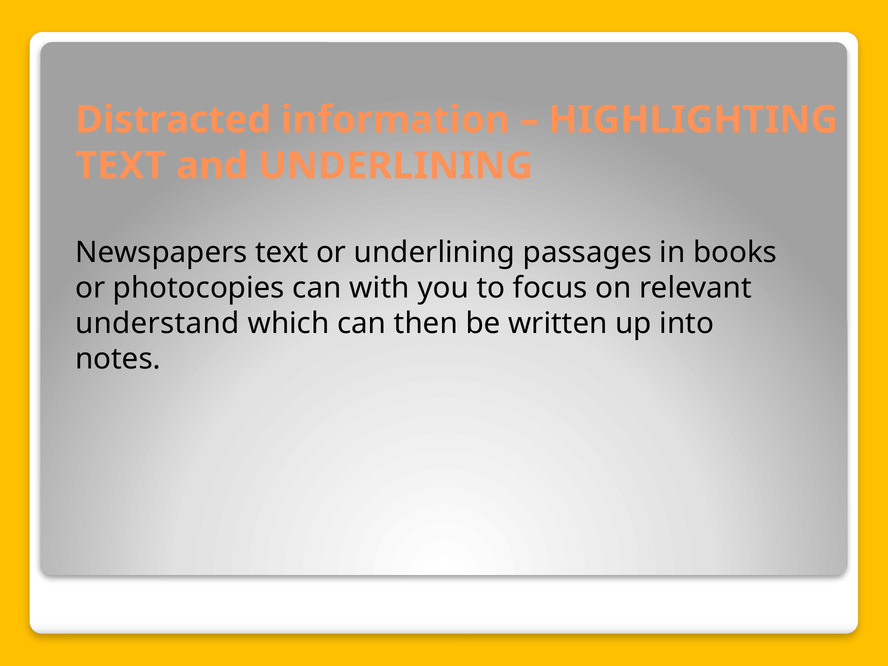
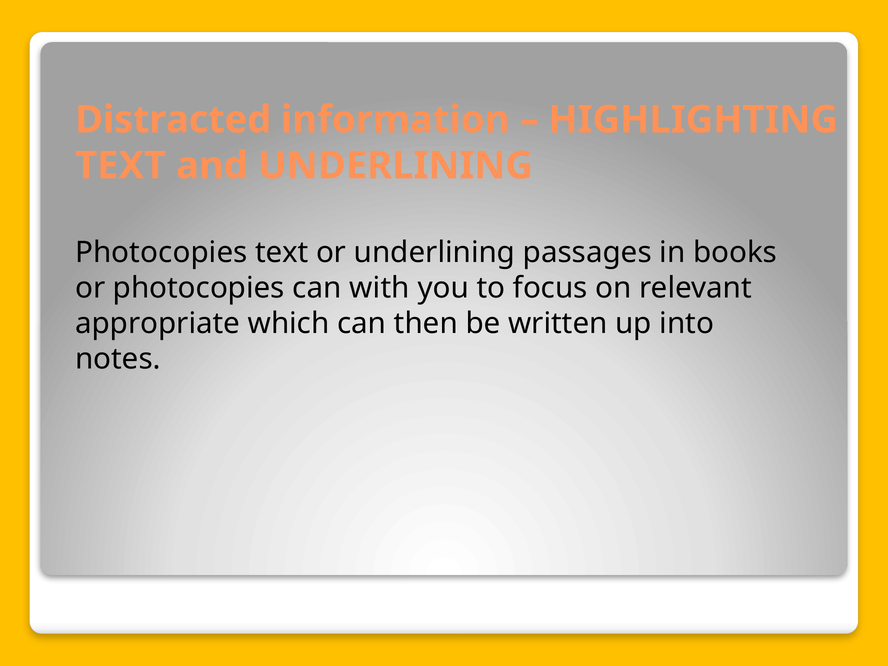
Newspapers: Newspapers -> Photocopies (161, 252)
understand: understand -> appropriate (158, 323)
